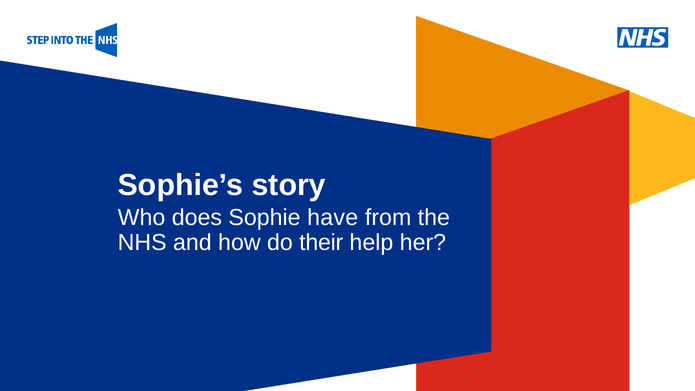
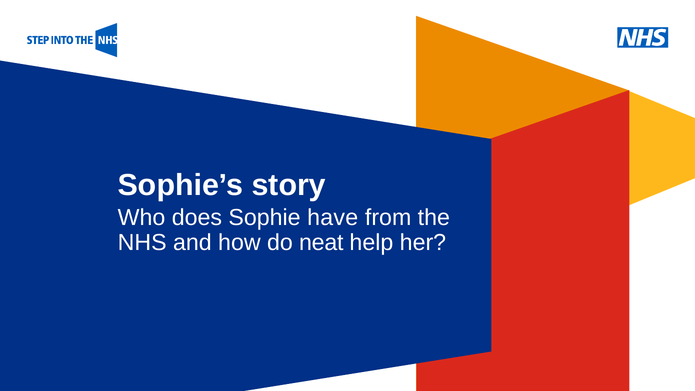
their: their -> neat (321, 243)
